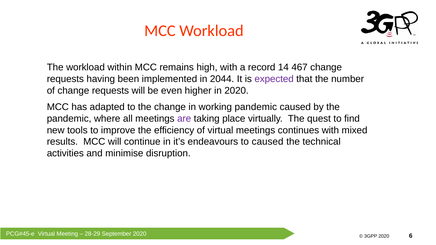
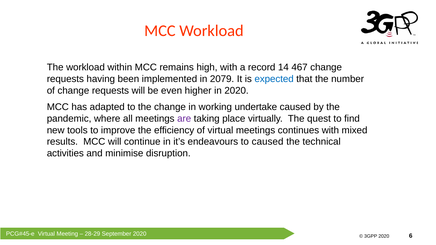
2044: 2044 -> 2079 (222, 79)
expected colour: purple -> blue (274, 79)
working pandemic: pandemic -> undertake (256, 107)
